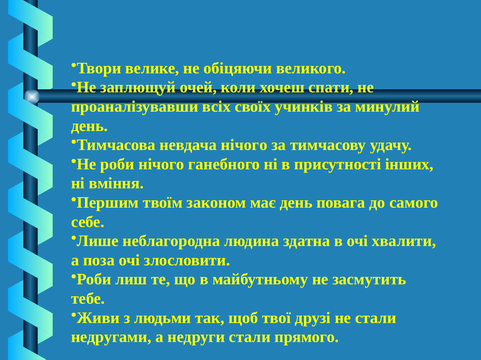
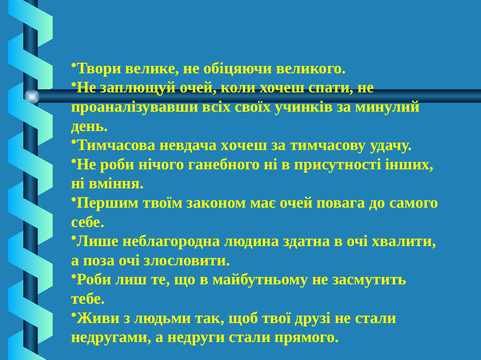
невдача нічого: нічого -> хочеш (244, 145)
має день: день -> очей (296, 203)
